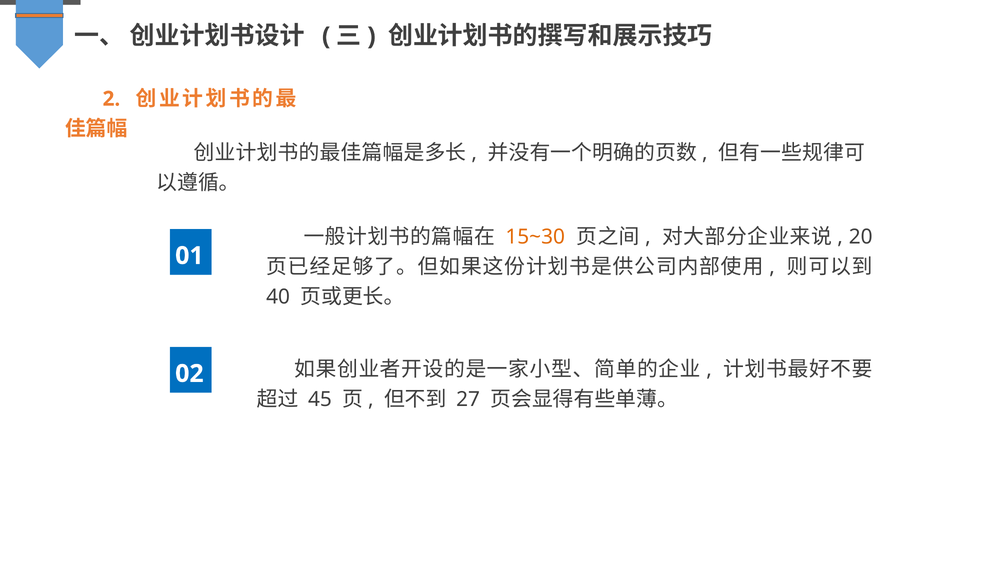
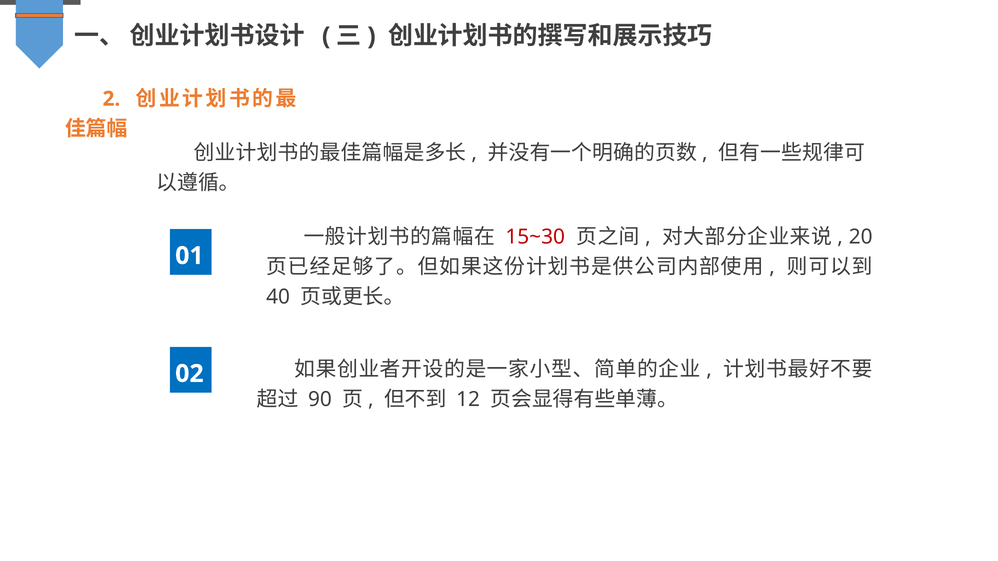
15~30 colour: orange -> red (535, 237)
45: 45 -> 90 (320, 400)
27: 27 -> 12 (468, 400)
